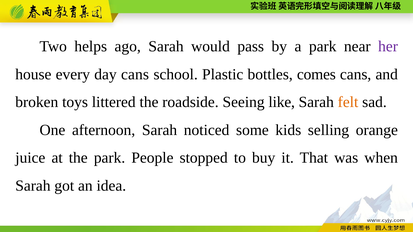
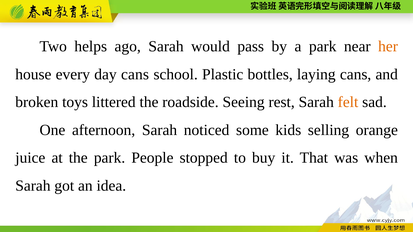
her colour: purple -> orange (388, 47)
comes: comes -> laying (316, 74)
like: like -> rest (282, 102)
